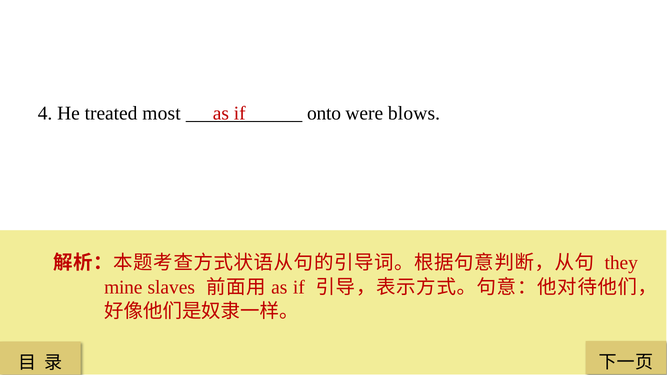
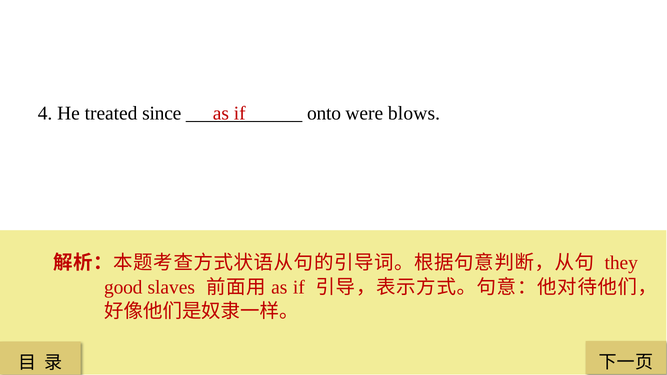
most: most -> since (162, 113)
mine: mine -> good (123, 287)
